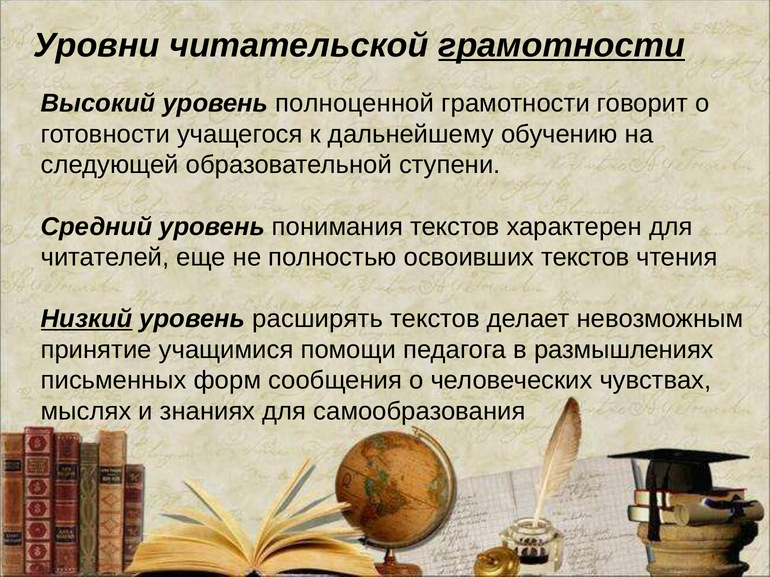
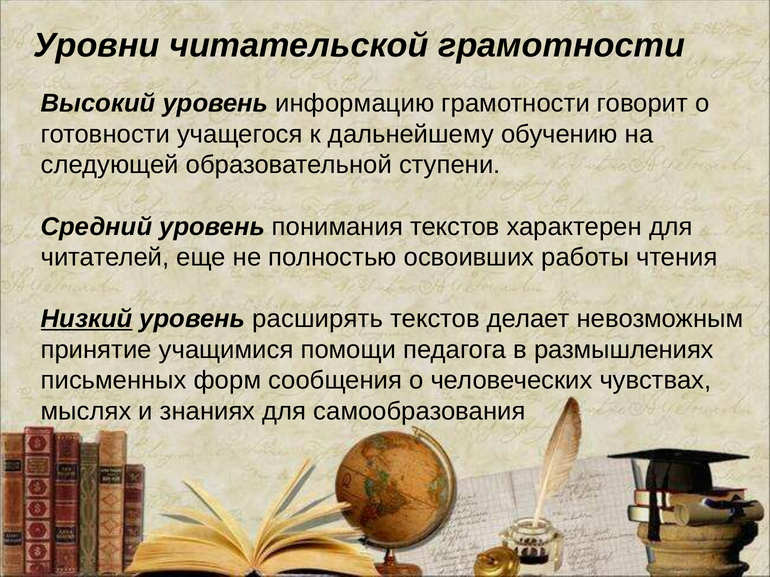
грамотности underline: present -> none (562, 45)
полноценной: полноценной -> информацию (355, 104)
освоивших текстов: текстов -> работы (585, 258)
